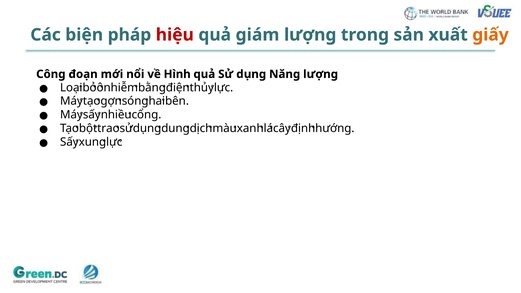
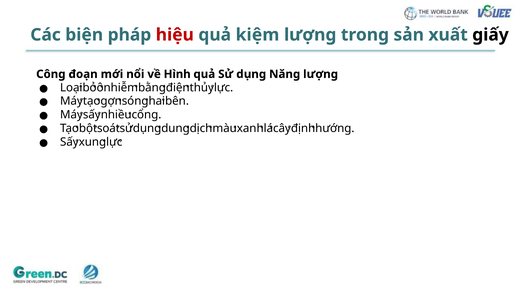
giám: giám -> kiệm (257, 35)
giấy colour: orange -> black (490, 35)
trao: trao -> soát (108, 128)
